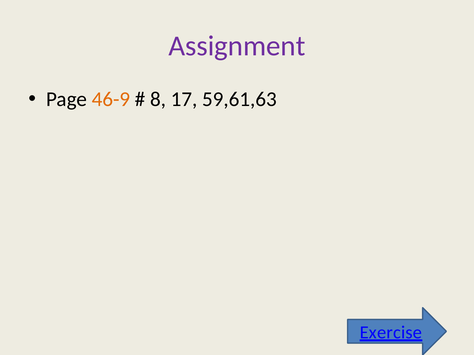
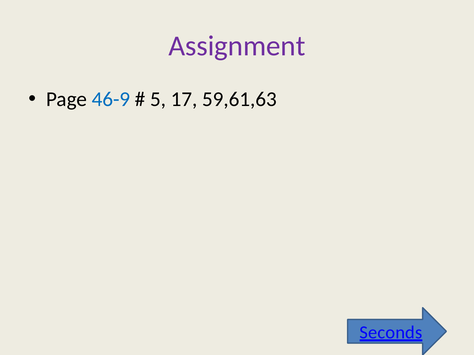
46-9 colour: orange -> blue (111, 99)
8: 8 -> 5 (158, 99)
Exercise: Exercise -> Seconds (391, 333)
